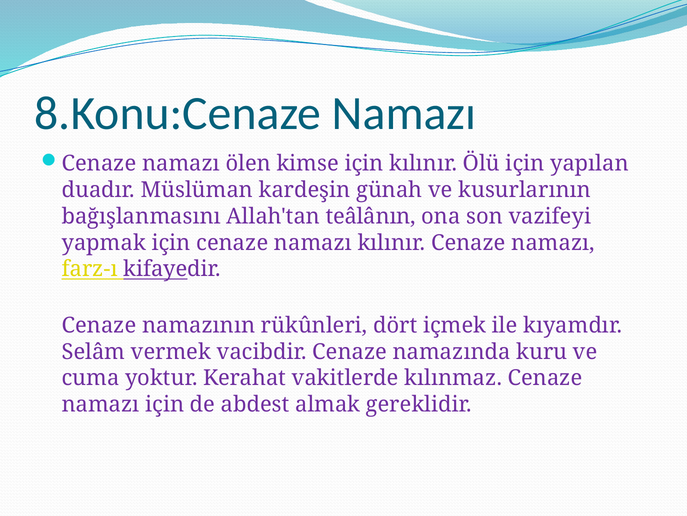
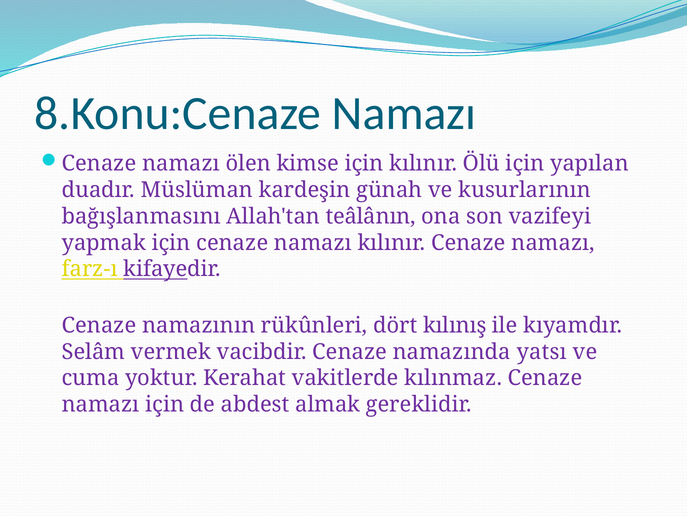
içmek: içmek -> kılınış (455, 325)
kuru: kuru -> yatsı (542, 351)
